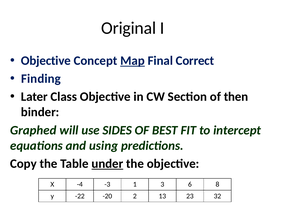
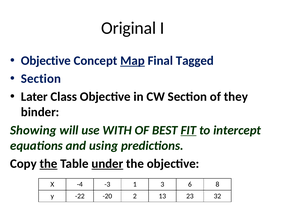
Correct: Correct -> Tagged (195, 61)
Finding: Finding -> Section (41, 79)
then: then -> they (236, 97)
Graphed: Graphed -> Showing (33, 130)
SIDES: SIDES -> WITH (117, 130)
FIT underline: none -> present (188, 130)
the underline: none -> present (49, 163)
